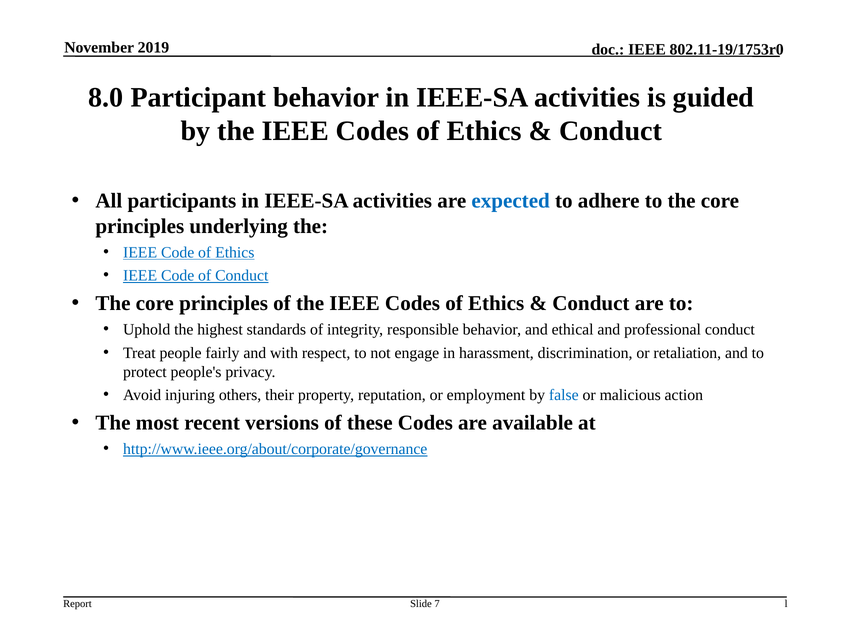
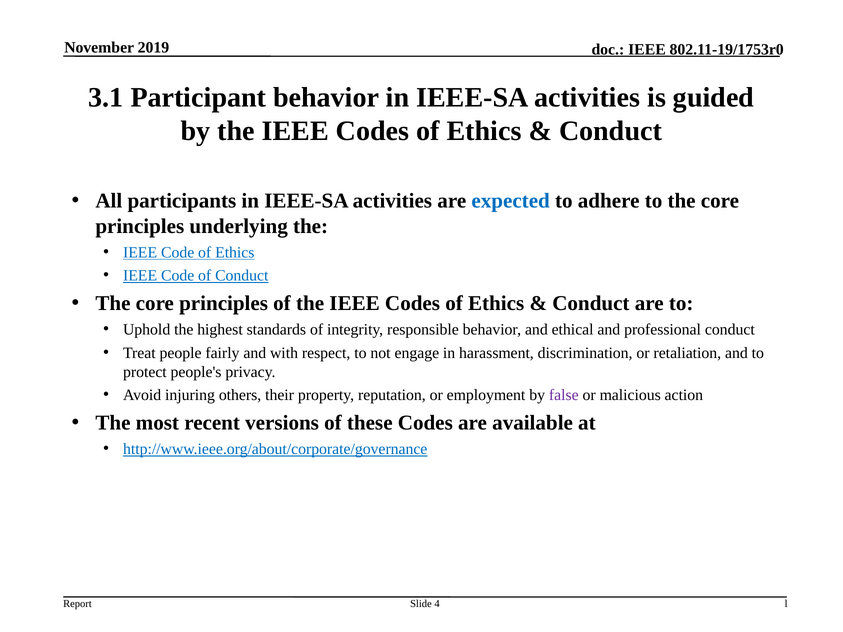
8.0: 8.0 -> 3.1 (106, 97)
false colour: blue -> purple (564, 395)
7: 7 -> 4 (437, 604)
